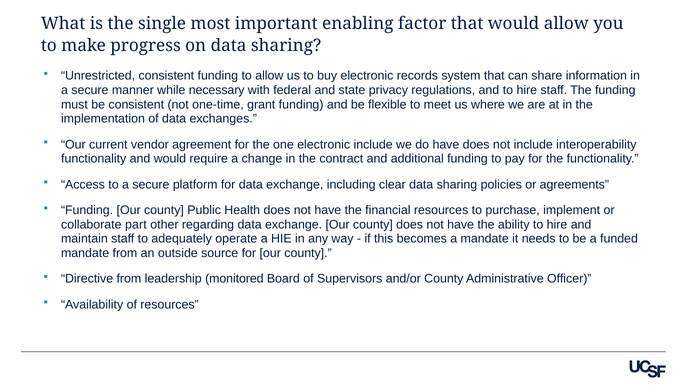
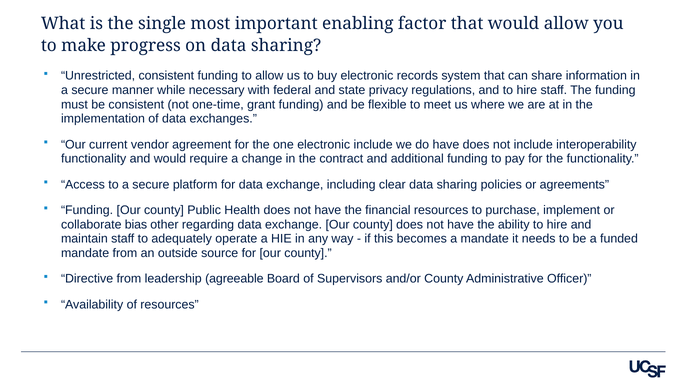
part: part -> bias (136, 224)
monitored: monitored -> agreeable (234, 279)
